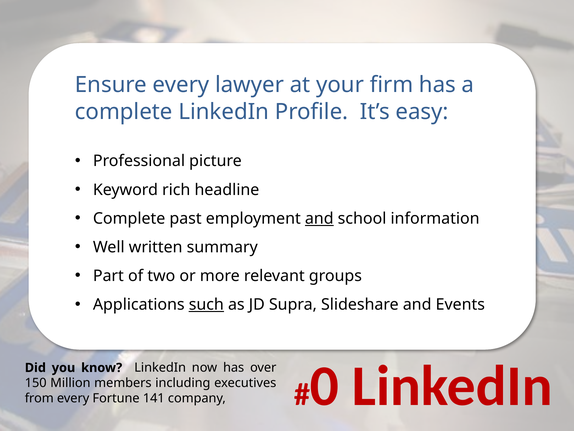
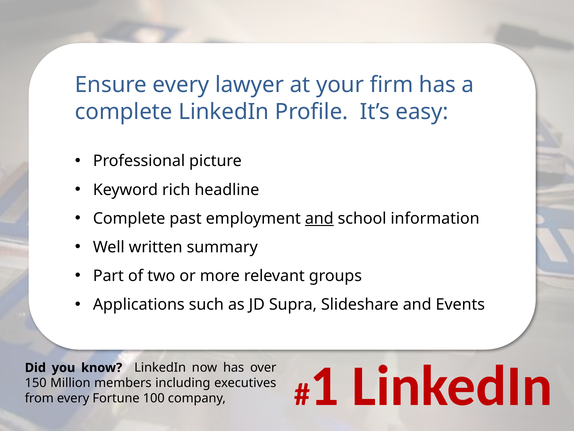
such underline: present -> none (206, 304)
0: 0 -> 1 (324, 386)
141: 141 -> 100 (154, 398)
